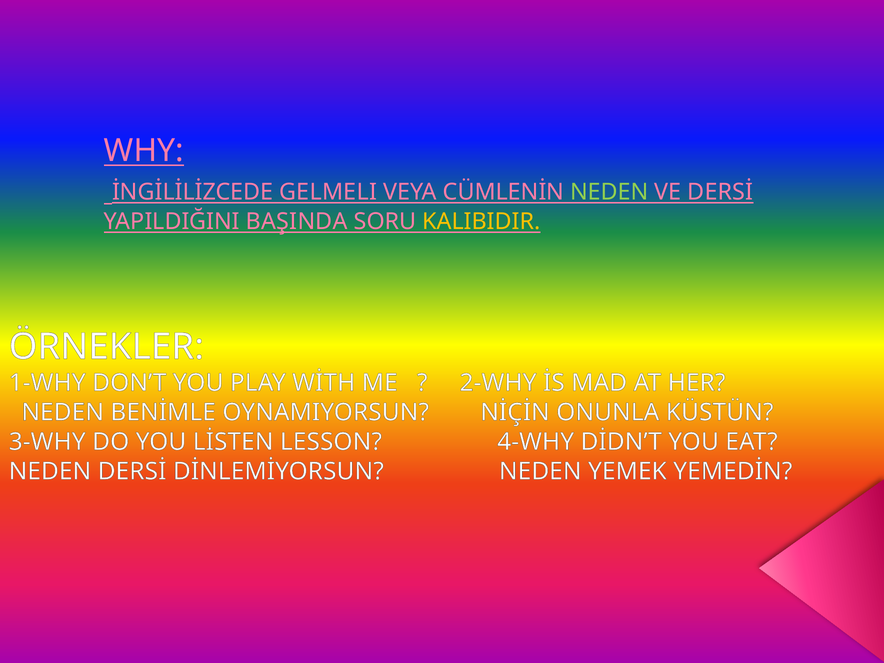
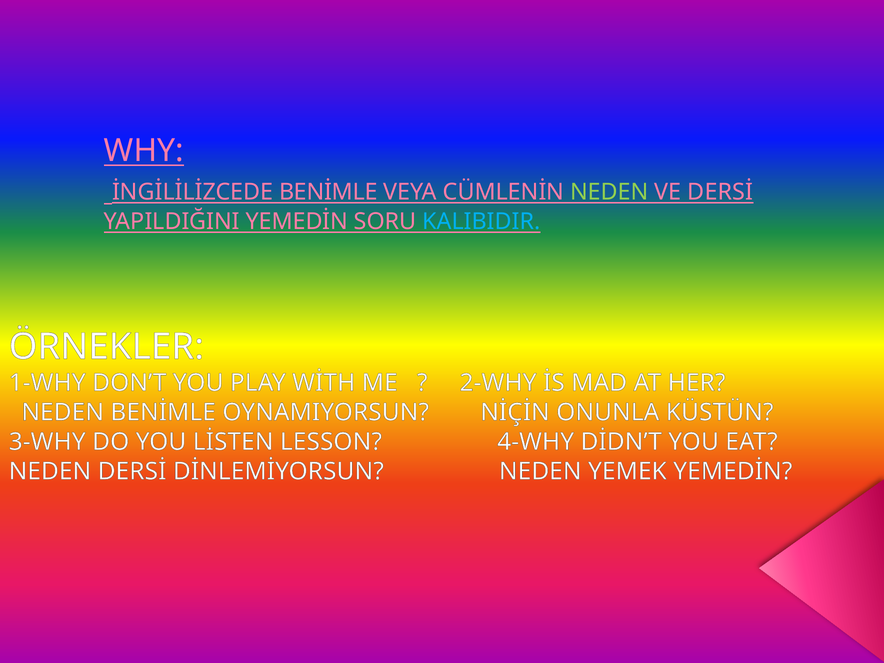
İNGİLİLİZCEDE GELMELI: GELMELI -> BENİMLE (328, 192)
YAPILDIĞINI BAŞINDA: BAŞINDA -> YEMEDİN (297, 222)
KALIBIDIR colour: yellow -> light blue (481, 222)
